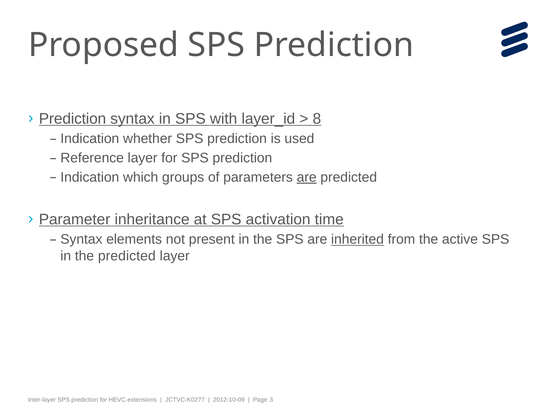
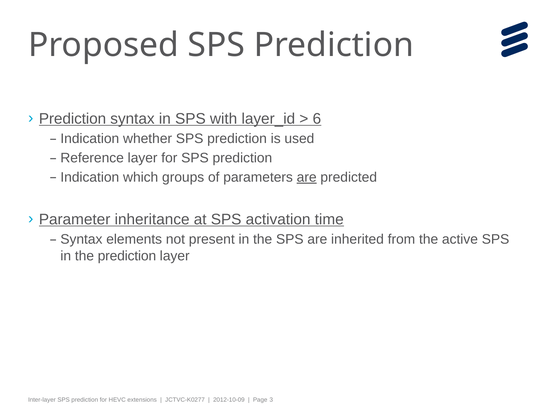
8: 8 -> 6 (317, 119)
inherited underline: present -> none (357, 240)
the predicted: predicted -> prediction (127, 256)
